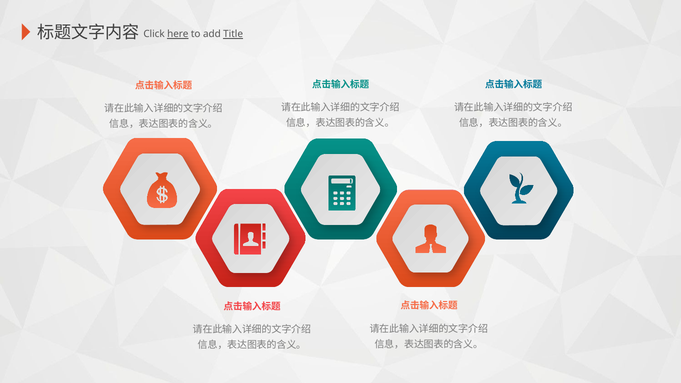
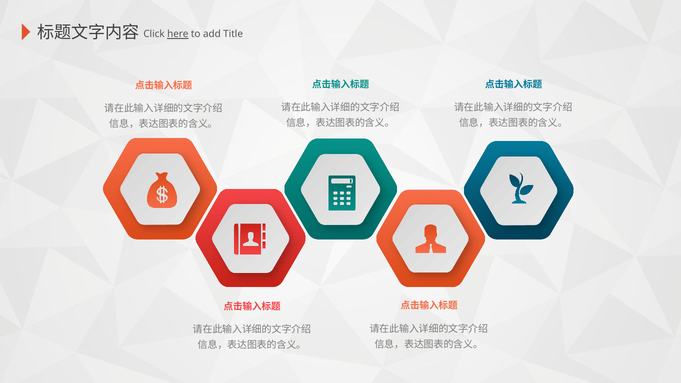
Title underline: present -> none (233, 34)
